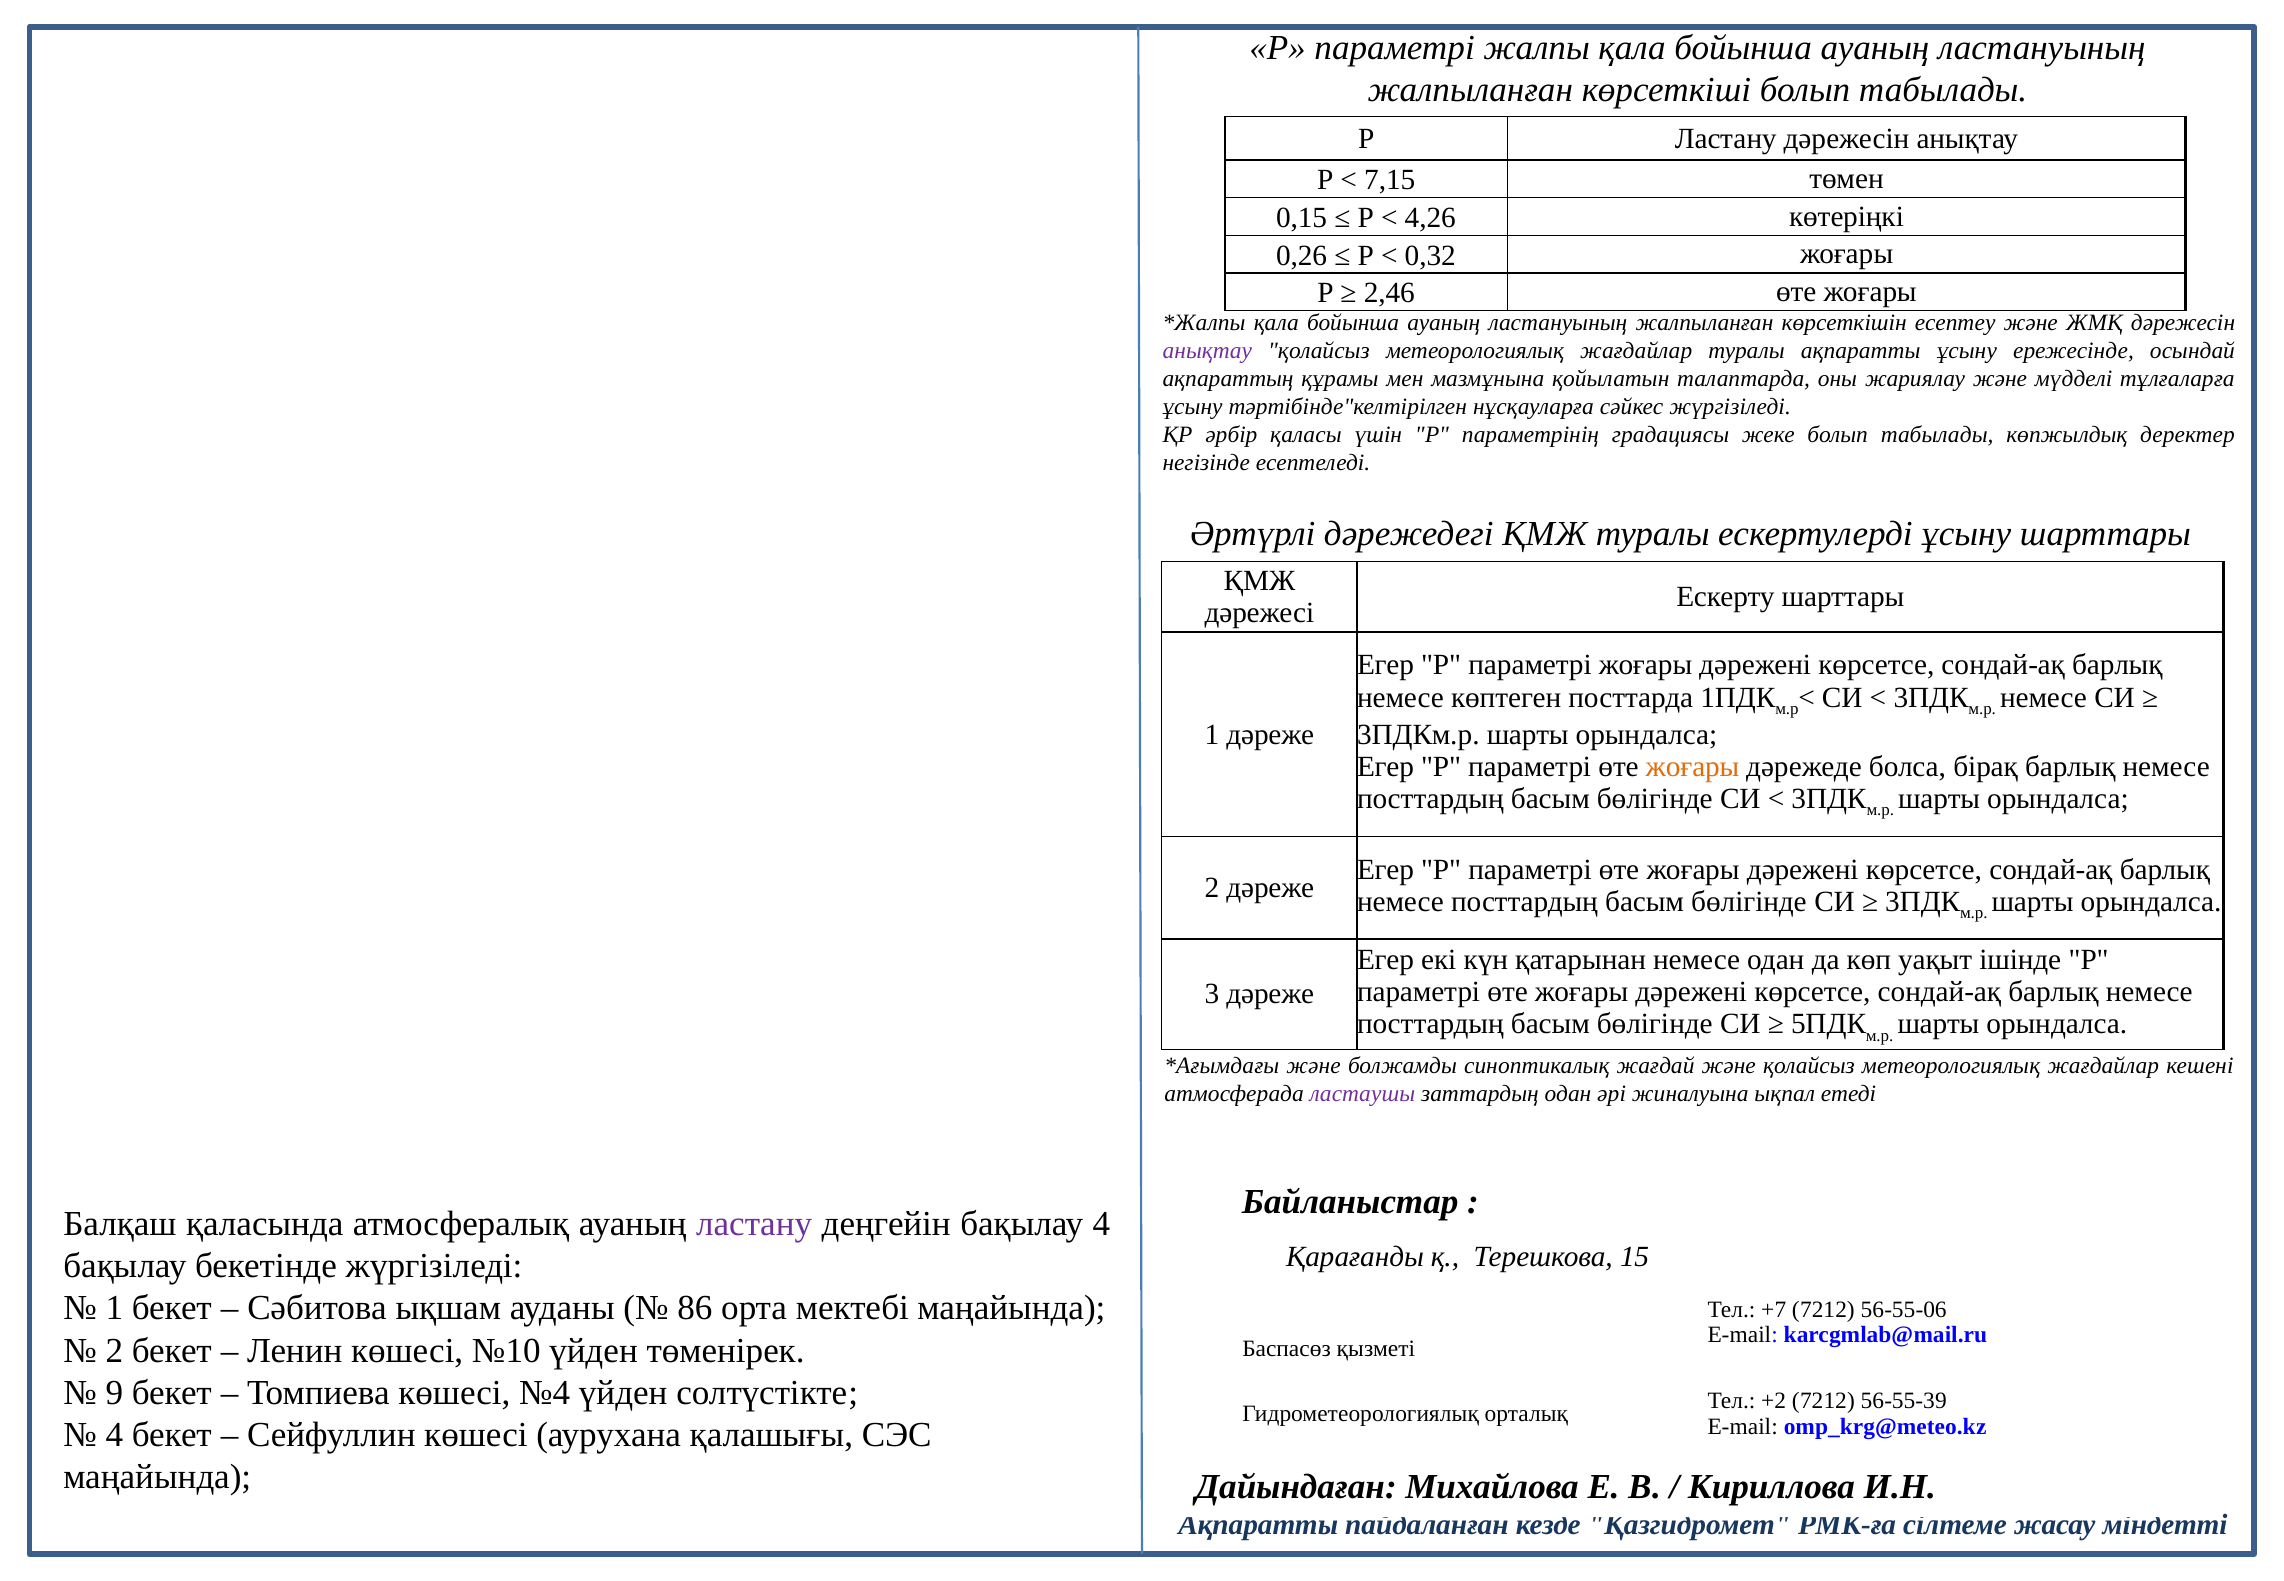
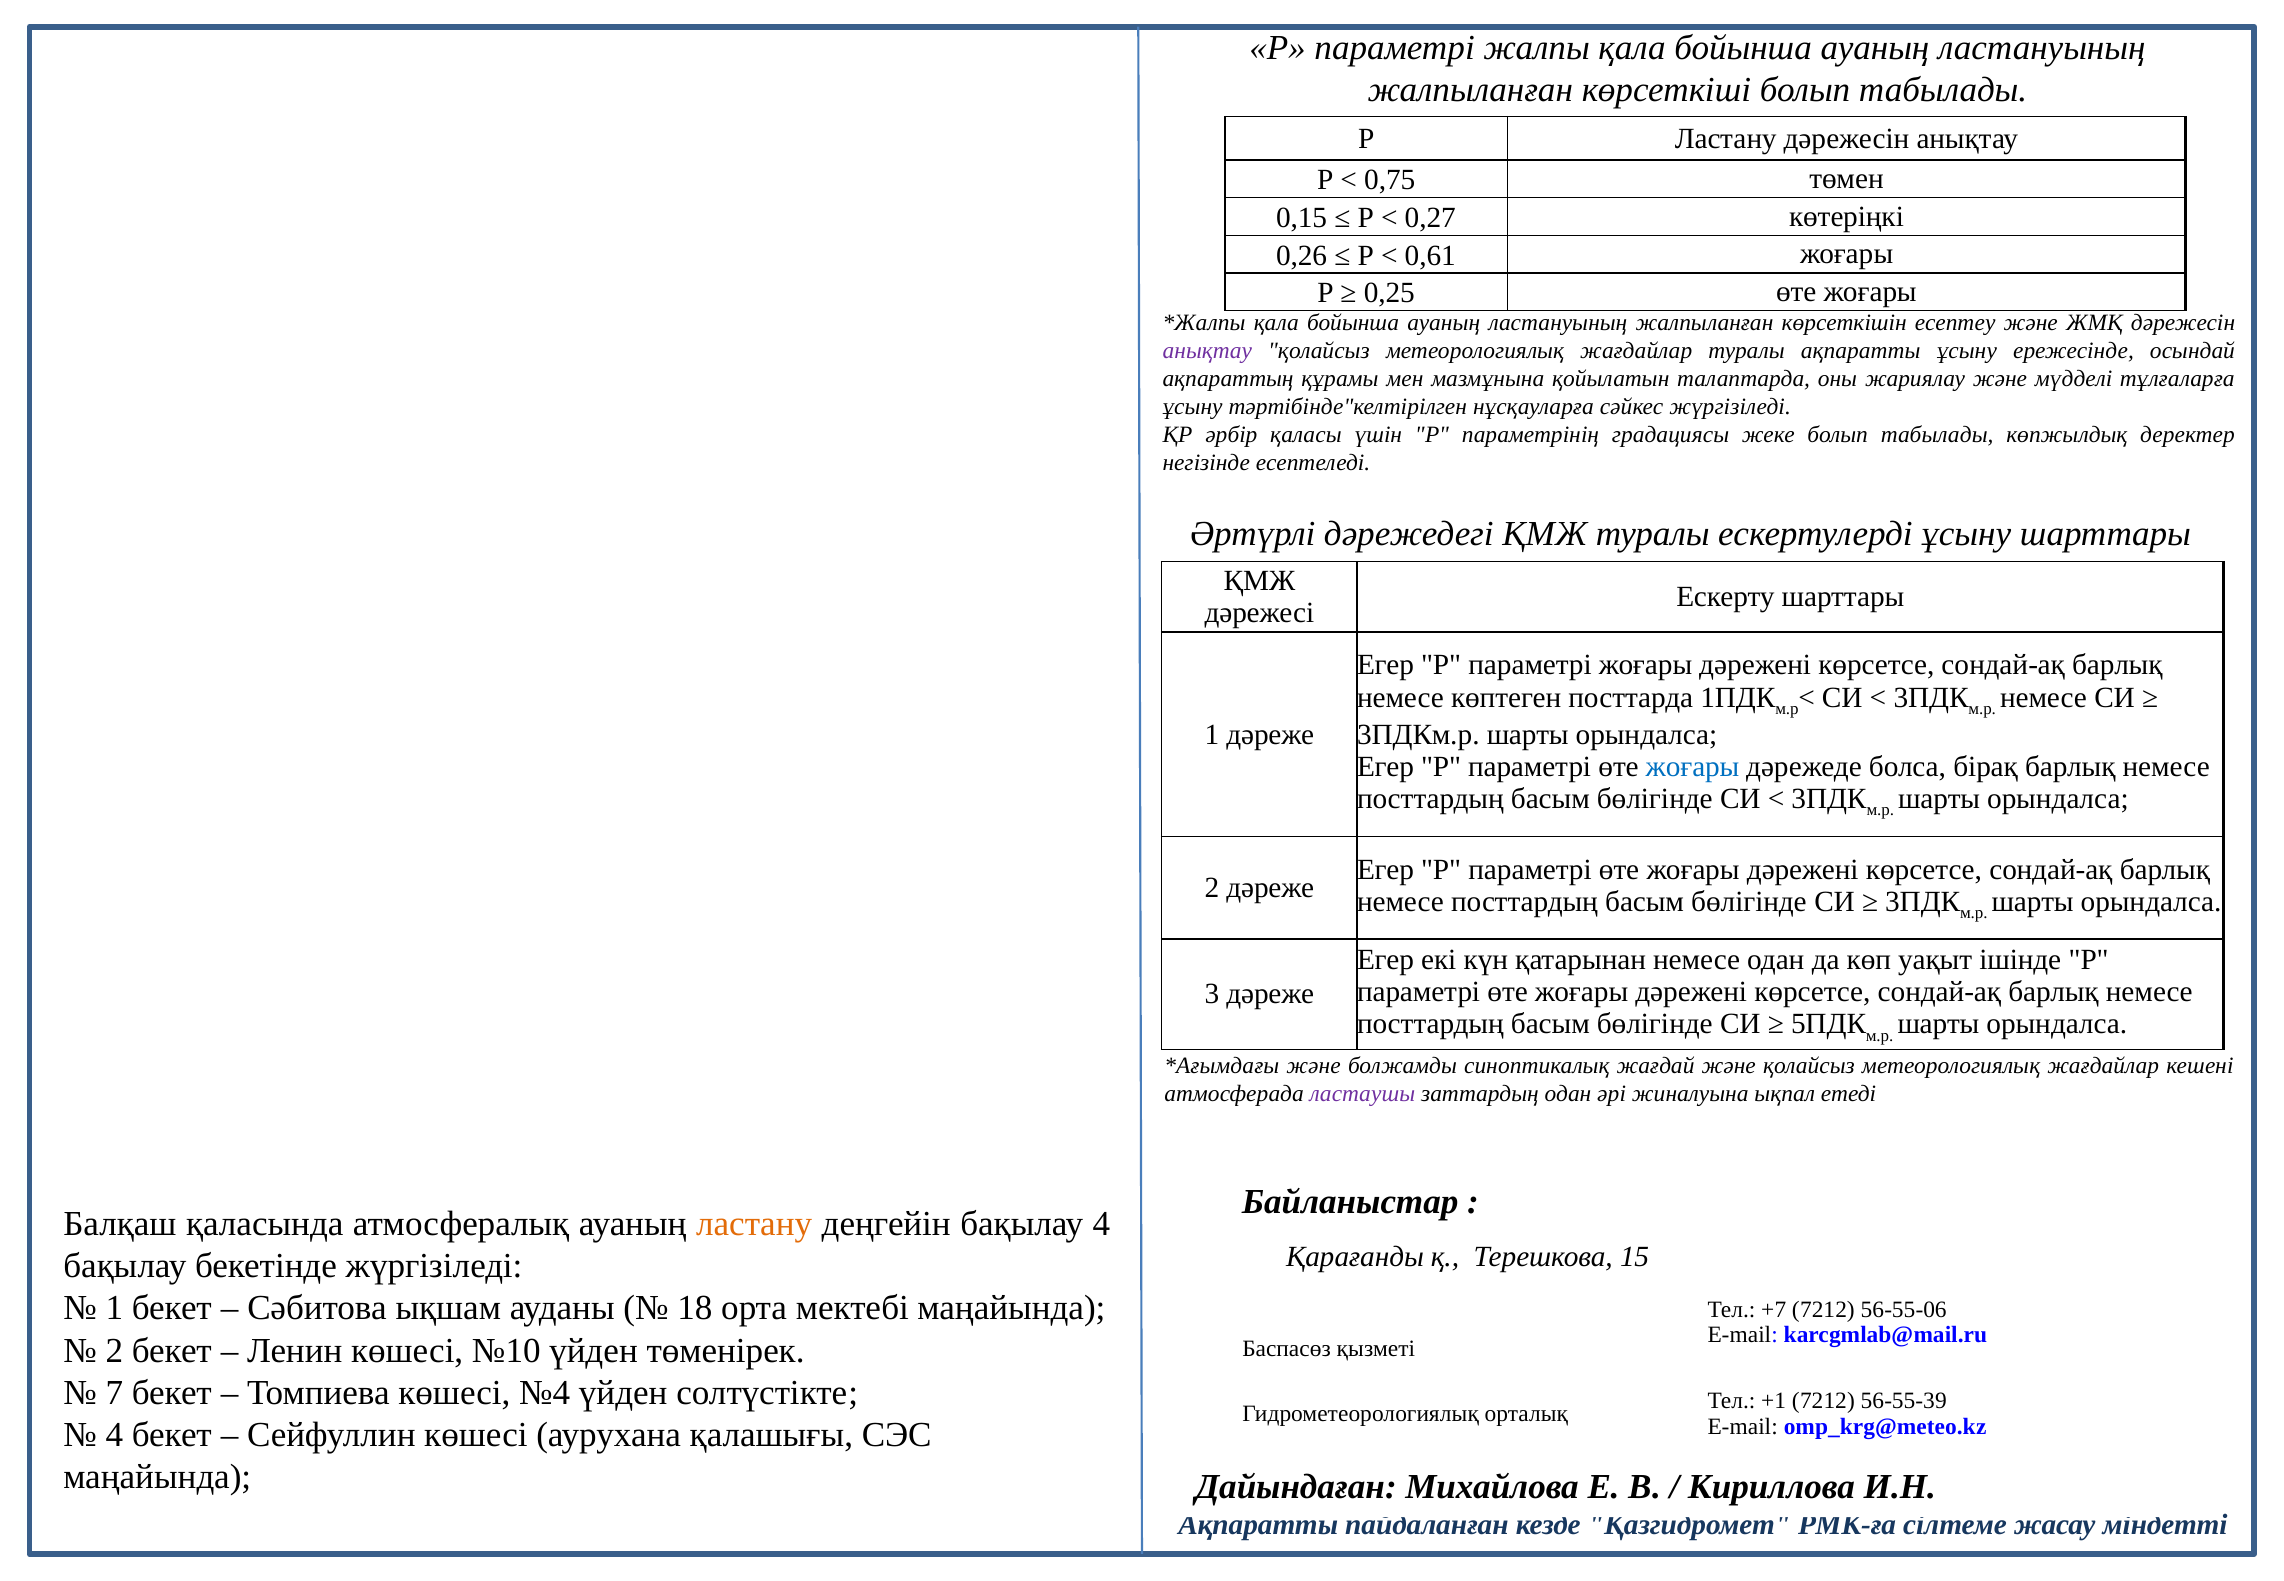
7,15: 7,15 -> 0,75 (1390, 180)
4,26: 4,26 -> 0,27 (1430, 218)
0,32: 0,32 -> 0,61 (1430, 256)
2,46: 2,46 -> 0,25 (1389, 293)
жоғары colour: orange -> blue (1693, 767)
ластану colour: purple -> orange (754, 1224)
86: 86 -> 18 (695, 1309)
9: 9 -> 7 (114, 1393)
+2: +2 -> +1 (1774, 1401)
